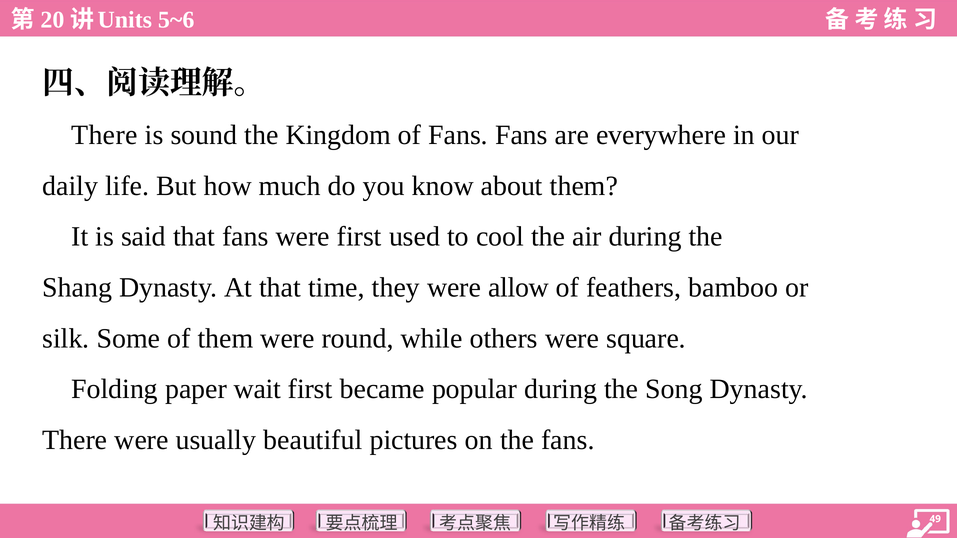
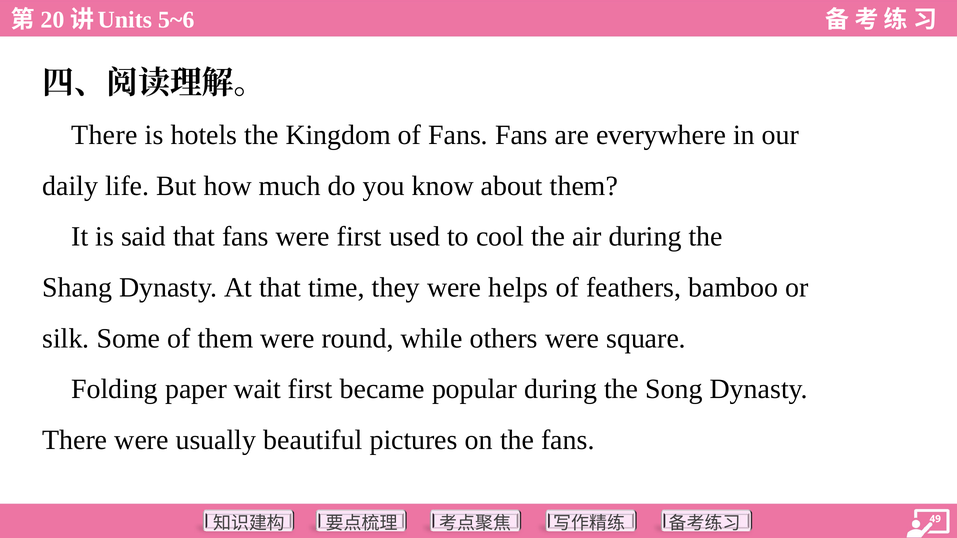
sound: sound -> hotels (204, 135)
allow: allow -> helps (518, 288)
